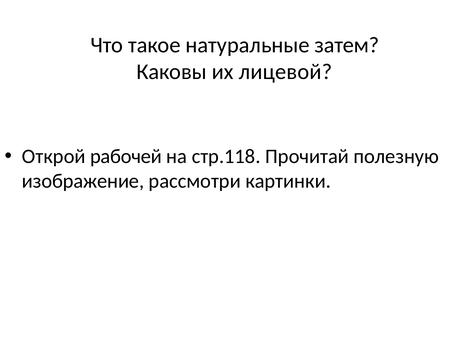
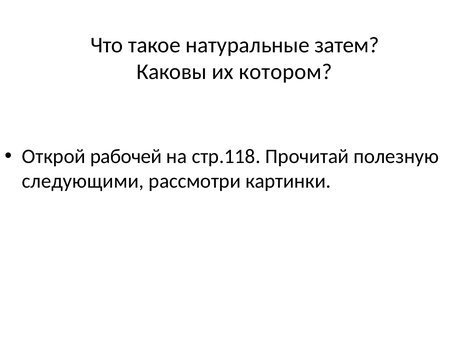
лицевой: лицевой -> котором (286, 72)
изображение: изображение -> следующими (83, 181)
